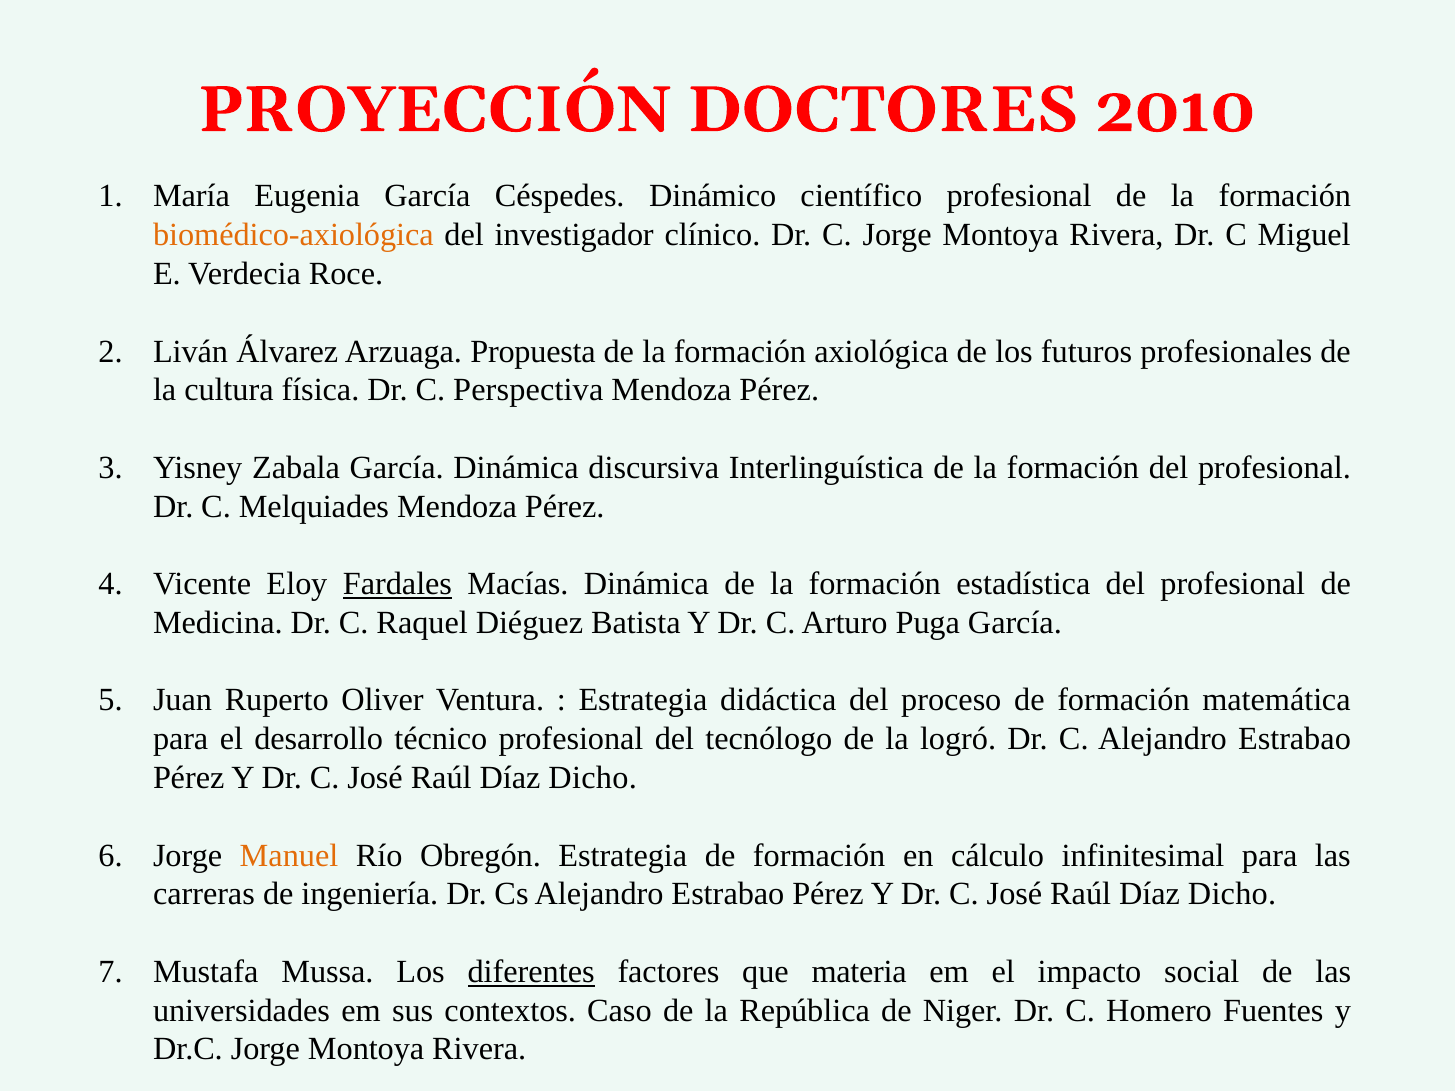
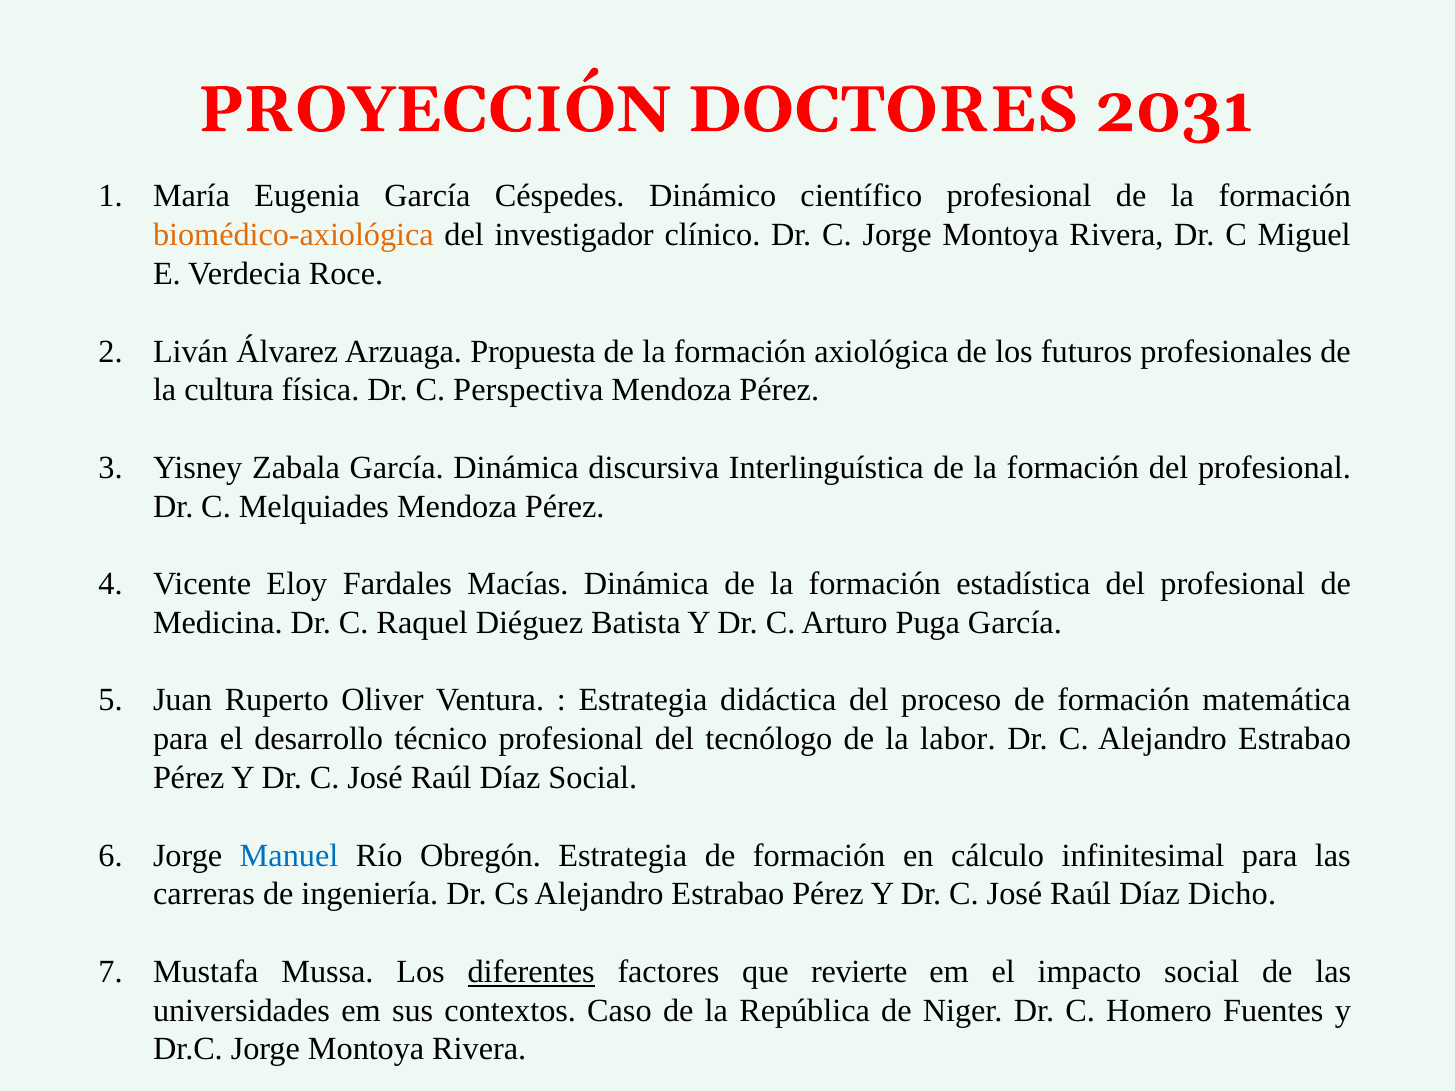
2010: 2010 -> 2031 (1174, 110)
Fardales underline: present -> none (397, 584)
logró: logró -> labor (958, 739)
Dicho: Dicho -> Social (593, 778)
Manuel colour: orange -> blue (289, 856)
materia: materia -> revierte (859, 972)
